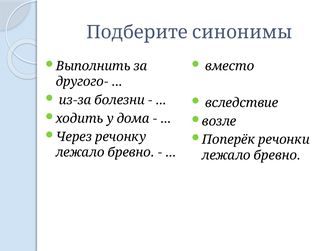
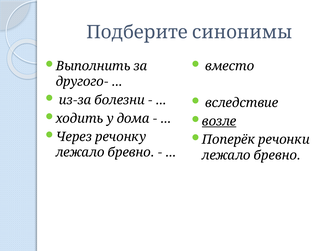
возле underline: none -> present (219, 121)
